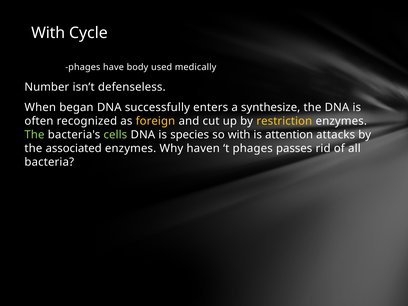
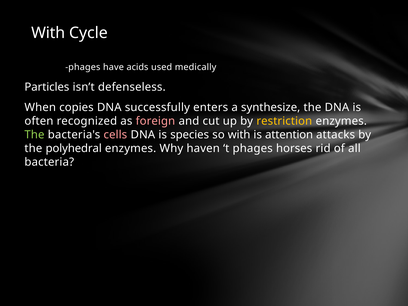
body: body -> acids (137, 67)
Number: Number -> Particles (47, 87)
began: began -> copies (76, 108)
foreign colour: yellow -> pink (155, 121)
cells colour: light green -> pink (115, 135)
associated: associated -> polyhedral (74, 148)
passes: passes -> horses (294, 148)
